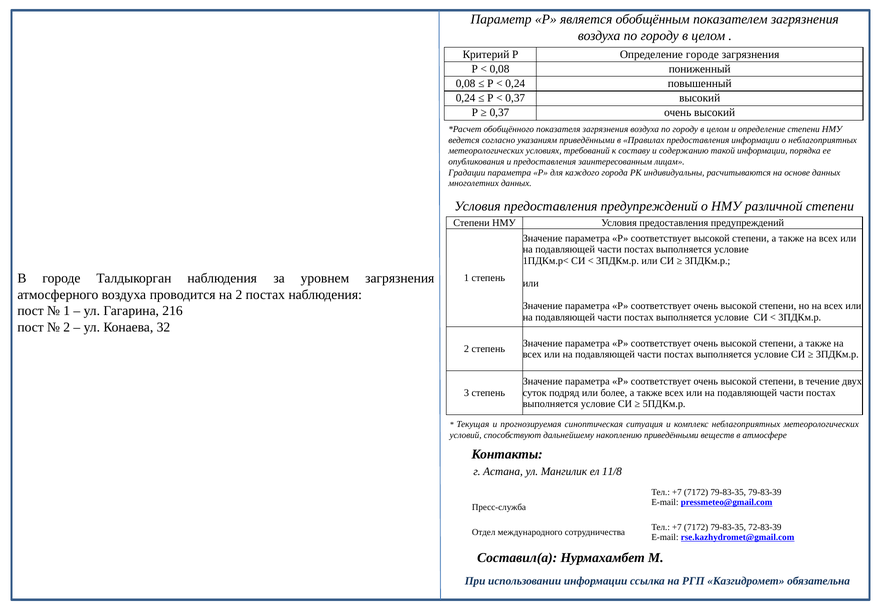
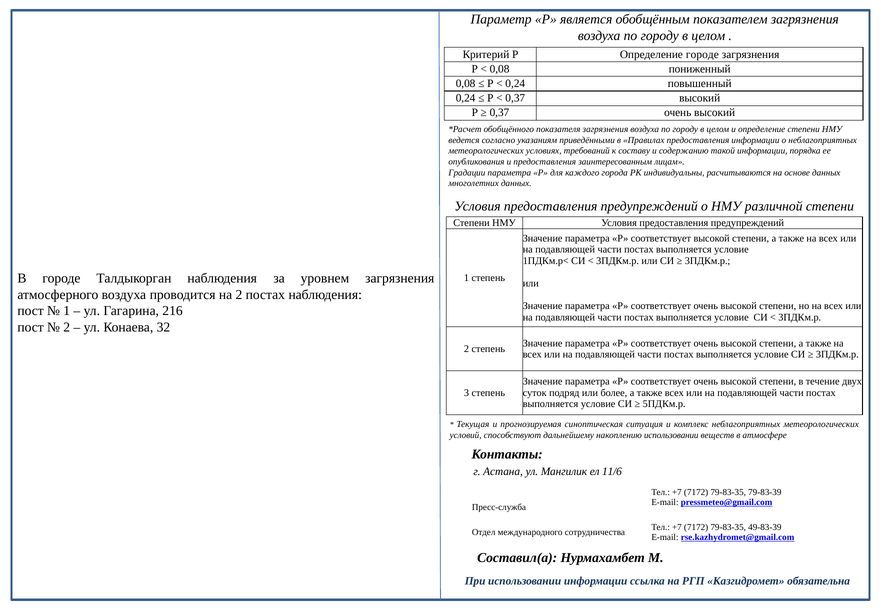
накоплению приведёнными: приведёнными -> использовании (671, 435)
11/8: 11/8 -> 11/6 (612, 471)
72-83-39: 72-83-39 -> 49-83-39 (765, 527)
